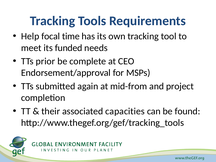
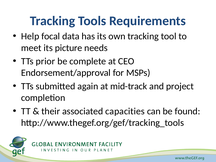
time: time -> data (71, 36)
funded: funded -> picture (69, 48)
mid-from: mid-from -> mid-track (129, 86)
